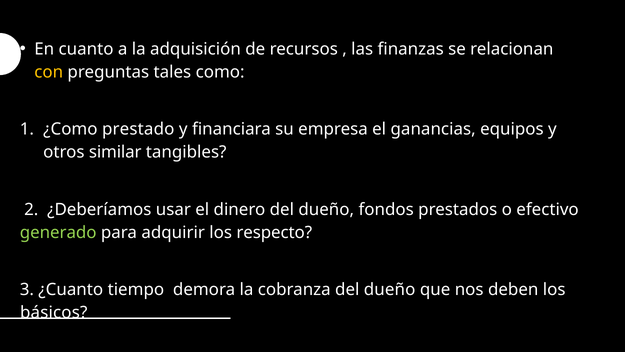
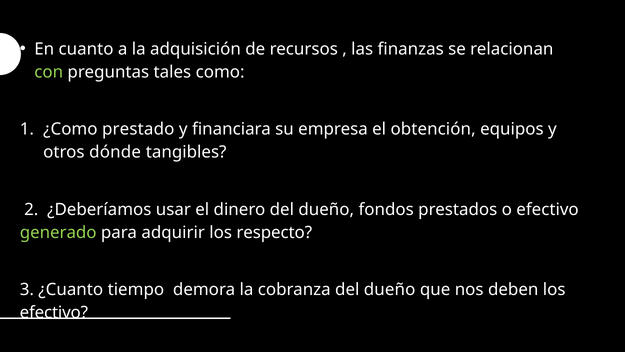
con colour: yellow -> light green (49, 72)
ganancias: ganancias -> obtención (433, 129)
similar: similar -> dónde (115, 152)
básicos: básicos -> efectivo (54, 312)
